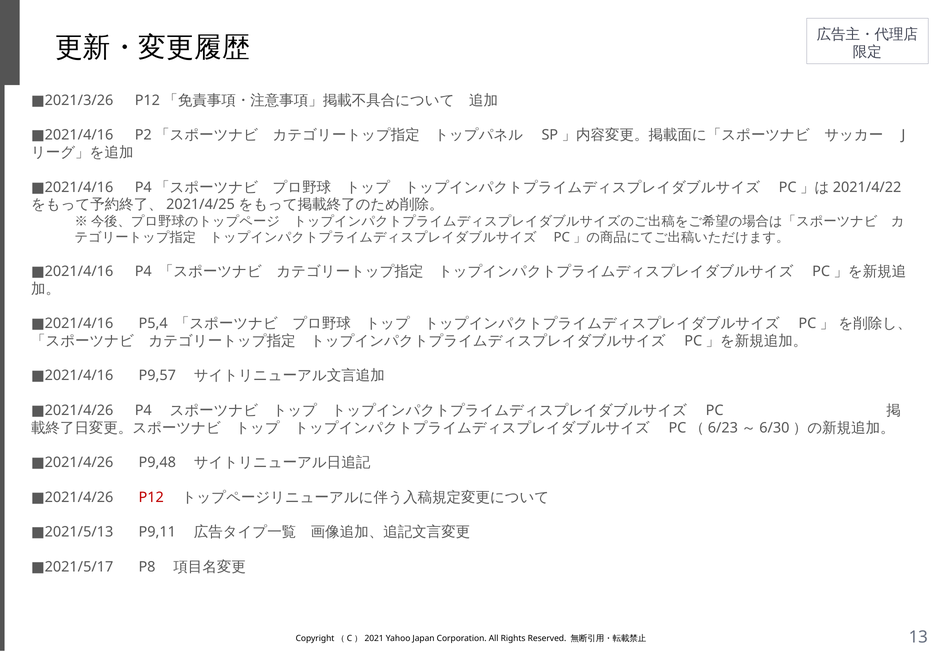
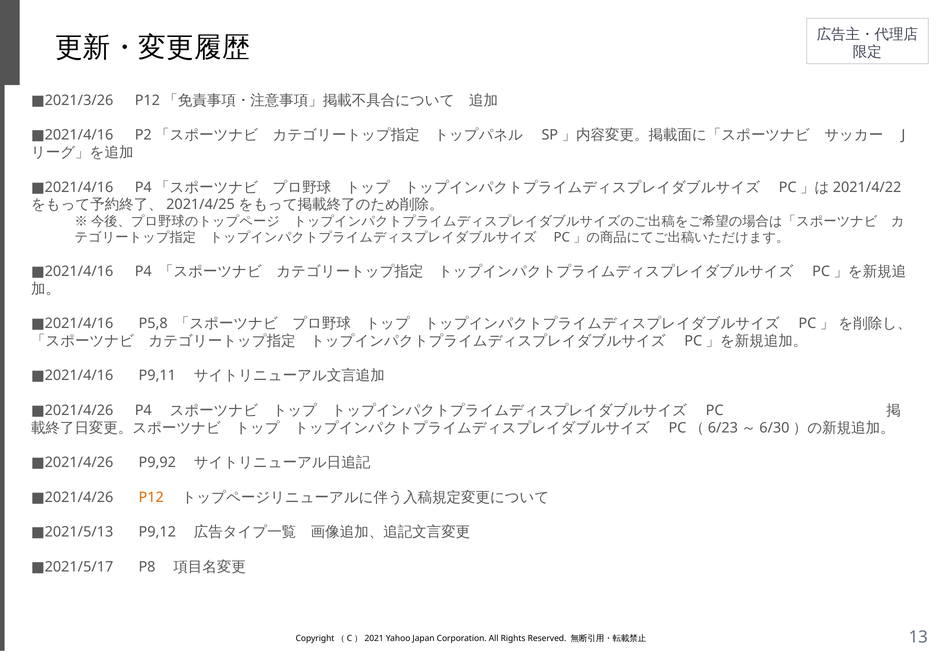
P5,4: P5,4 -> P5,8 (153, 324)
P9,57: P9,57 -> P9,11 (157, 376)
P9,48: P9,48 -> P9,92 (157, 463)
P12 colour: red -> orange (151, 497)
P9,11: P9,11 -> P9,12 (157, 532)
